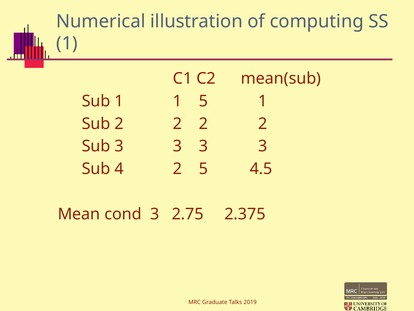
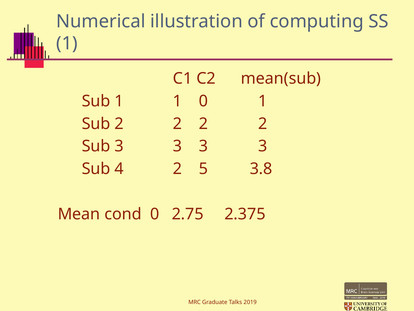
1 5: 5 -> 0 (203, 101)
4.5: 4.5 -> 3.8 (261, 169)
cond 3: 3 -> 0 (155, 214)
